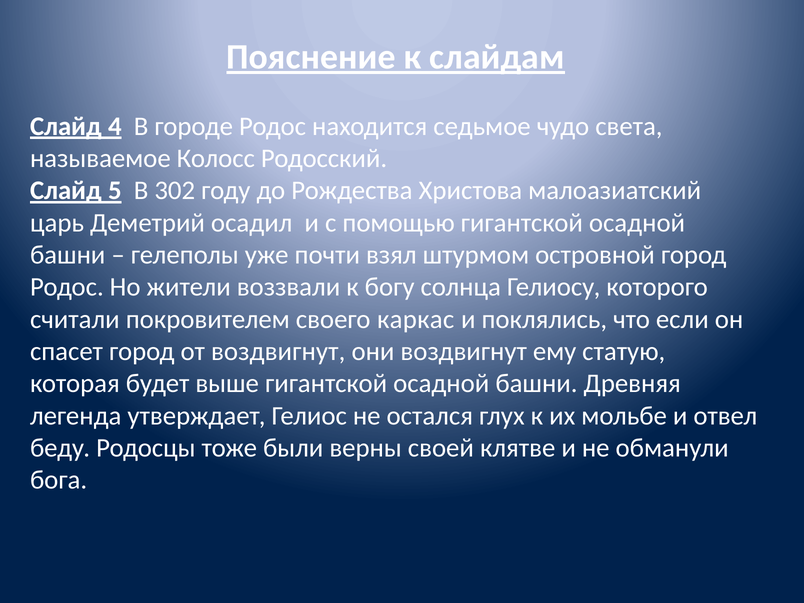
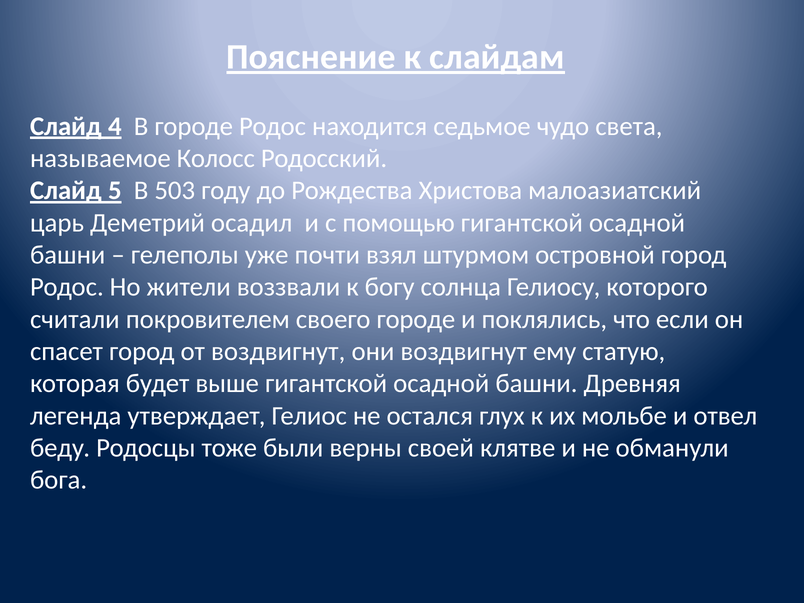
302: 302 -> 503 (175, 191)
своего каркас: каркас -> городе (416, 319)
